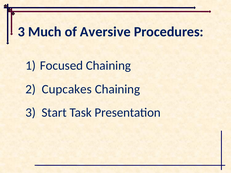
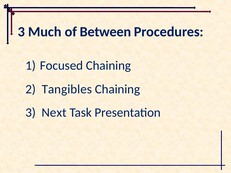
Aversive: Aversive -> Between (105, 32)
Cupcakes: Cupcakes -> Tangibles (67, 89)
Start: Start -> Next (54, 113)
